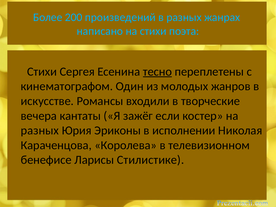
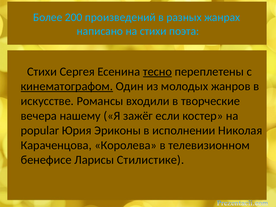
кинематографом underline: none -> present (67, 86)
кантаты: кантаты -> нашему (80, 116)
разных: разных -> popular (40, 130)
